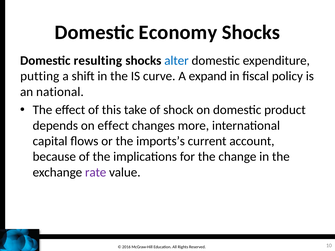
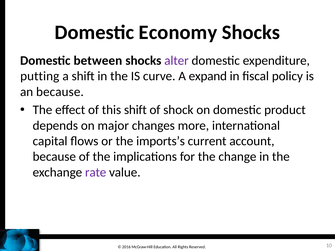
resulting: resulting -> between (98, 61)
alter colour: blue -> purple (176, 61)
an national: national -> because (60, 92)
this take: take -> shift (135, 110)
on effect: effect -> major (113, 126)
